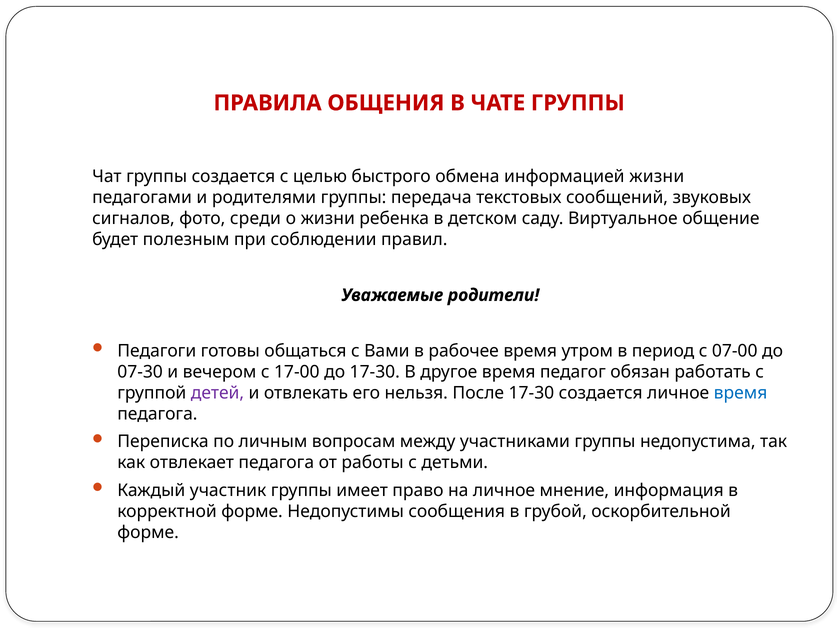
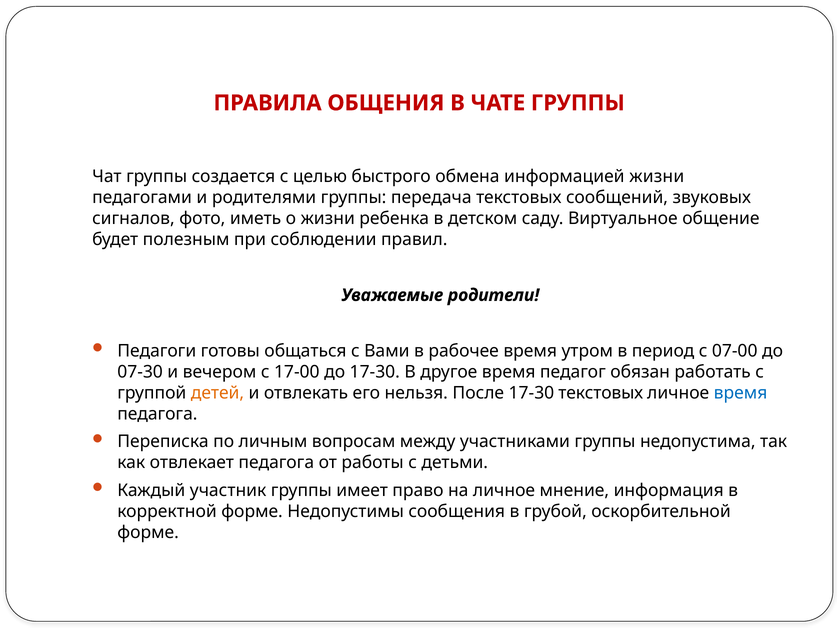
среди: среди -> иметь (256, 218)
детей colour: purple -> orange (217, 392)
17-30 создается: создается -> текстовых (601, 392)
